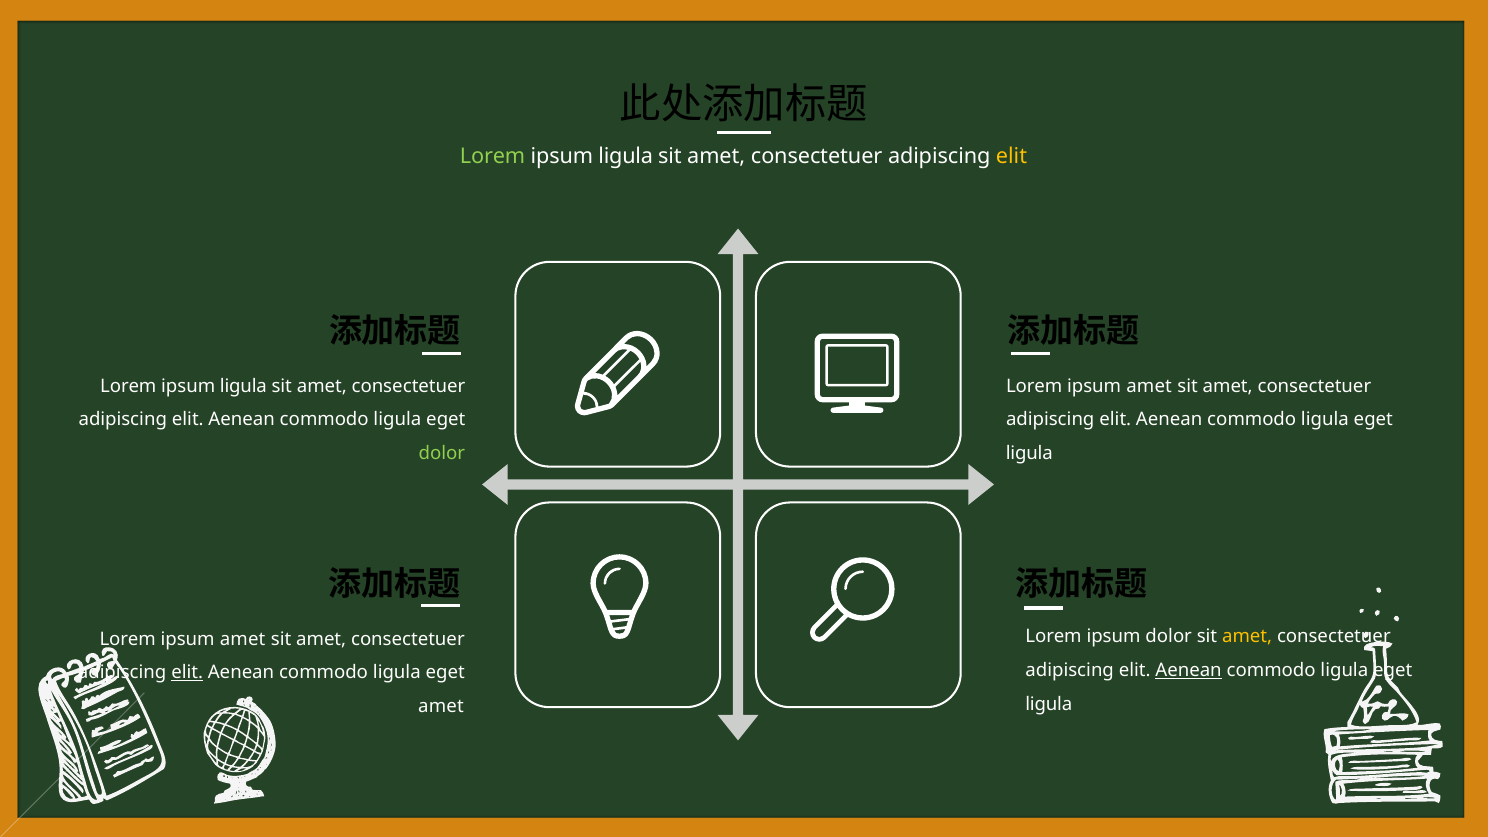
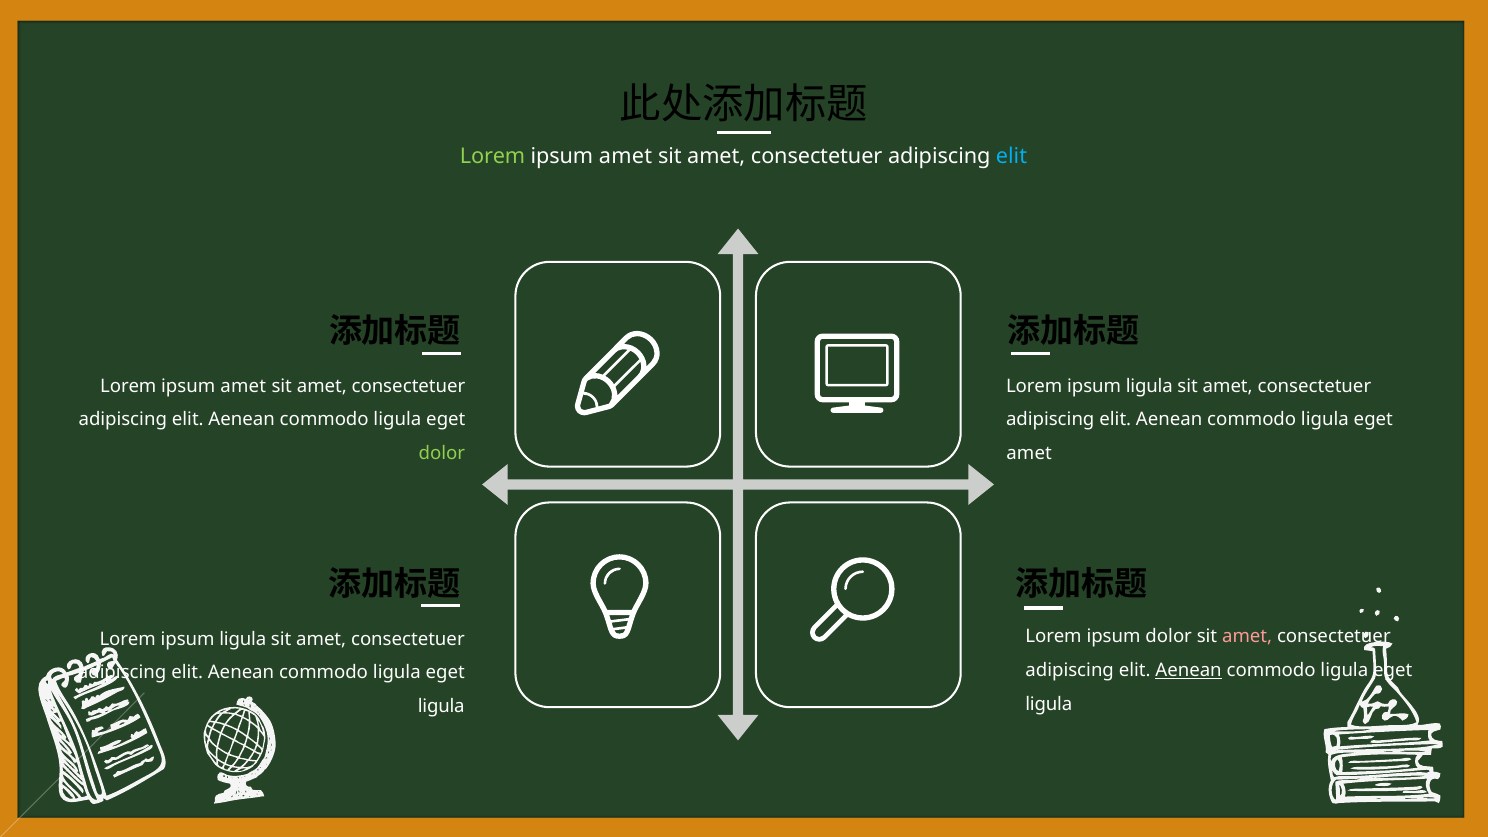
ligula: ligula -> amet (626, 156)
elit colour: yellow -> light blue (1012, 156)
ligula: ligula -> amet (243, 386)
amet: amet -> ligula (1149, 386)
ligula: ligula -> amet (1029, 453)
amet colour: yellow -> pink (1247, 637)
amet: amet -> ligula (243, 639)
elit underline: present -> none (187, 673)
amet: amet -> ligula (441, 706)
